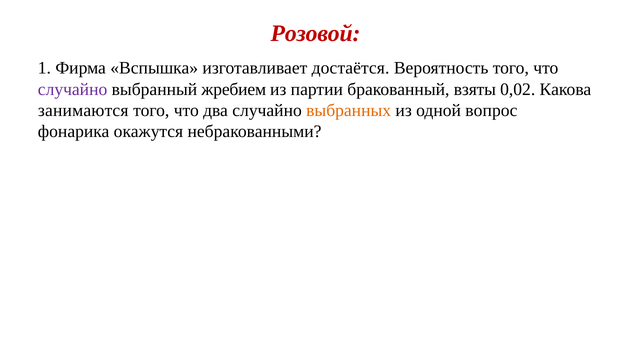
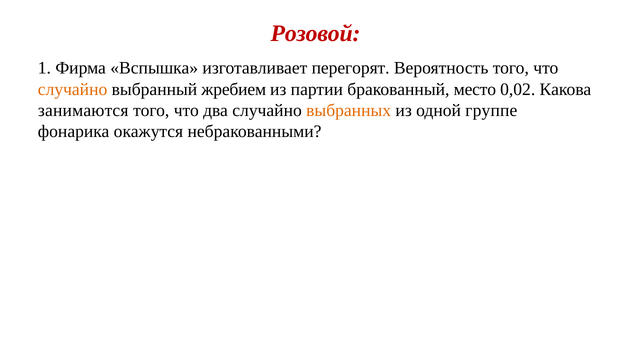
достаётся: достаётся -> перегорят (351, 68)
случайно colour: purple -> orange (73, 89)
взяты: взяты -> место (475, 89)
вопрос: вопрос -> группе (491, 110)
